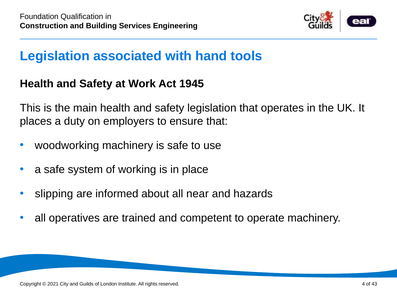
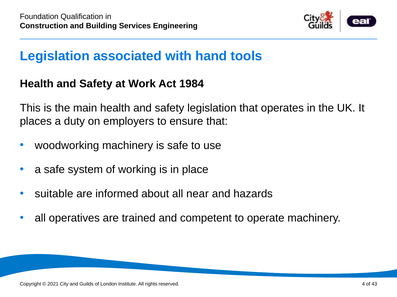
1945: 1945 -> 1984 (192, 84)
slipping: slipping -> suitable (54, 194)
